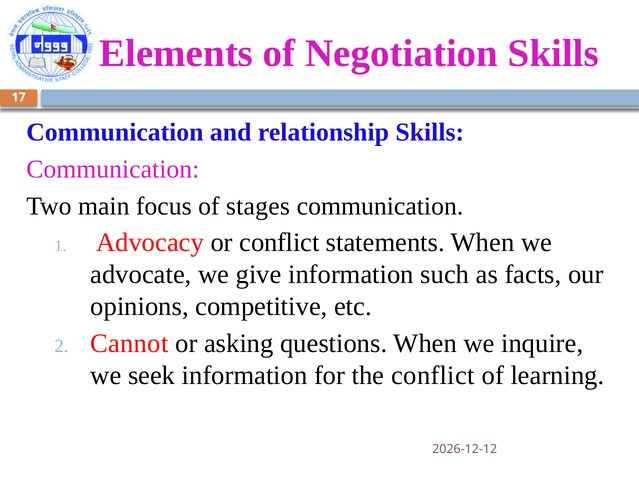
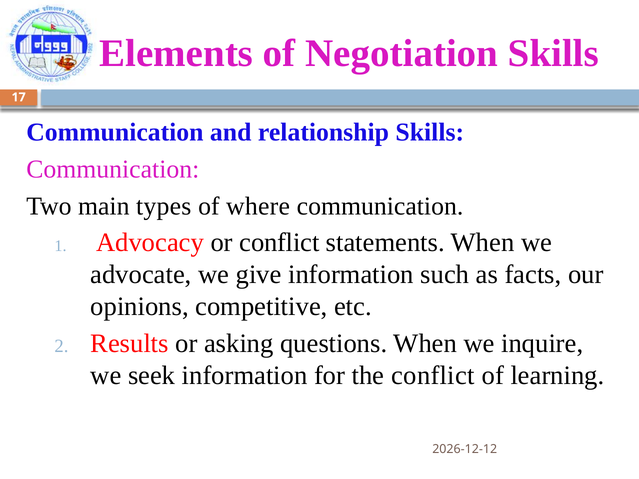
focus: focus -> types (164, 206)
stages: stages -> where (258, 206)
Cannot: Cannot -> Results (130, 344)
